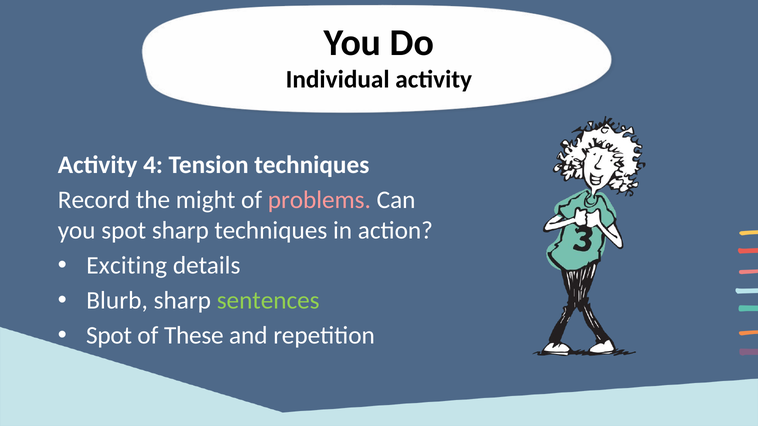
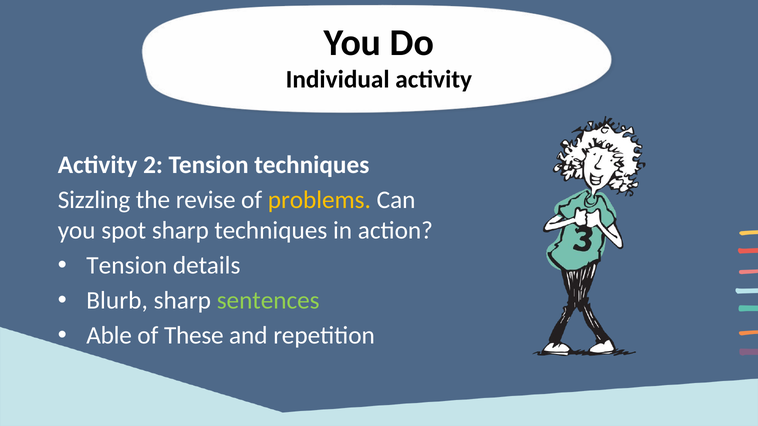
4: 4 -> 2 (153, 165)
Record: Record -> Sizzling (94, 200)
might: might -> revise (206, 200)
problems colour: pink -> yellow (319, 200)
Exciting: Exciting -> Tension (127, 266)
Spot: Spot -> Able (109, 336)
